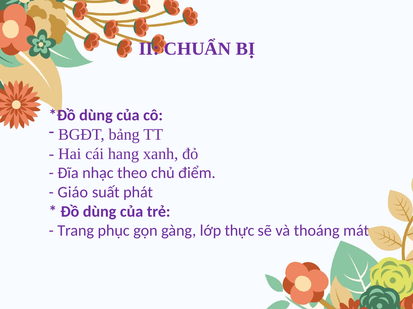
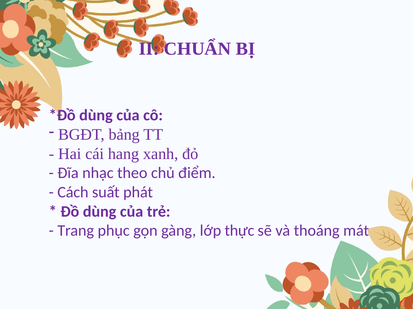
Giáo: Giáo -> Cách (73, 193)
